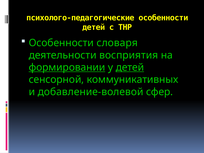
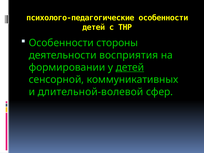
словаря: словаря -> стороны (117, 43)
формировании underline: present -> none (67, 67)
добавление-волевой: добавление-волевой -> длительной-волевой (91, 92)
